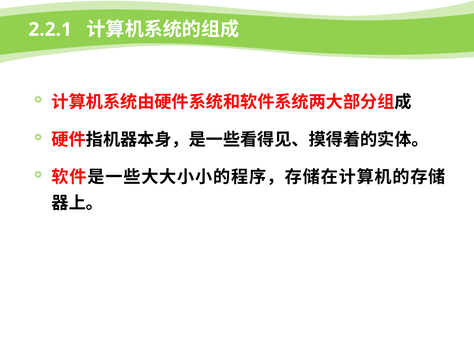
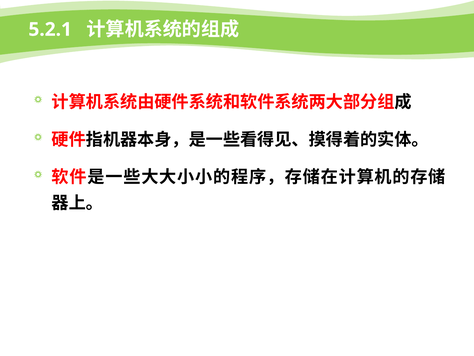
2.2.1: 2.2.1 -> 5.2.1 (50, 29)
